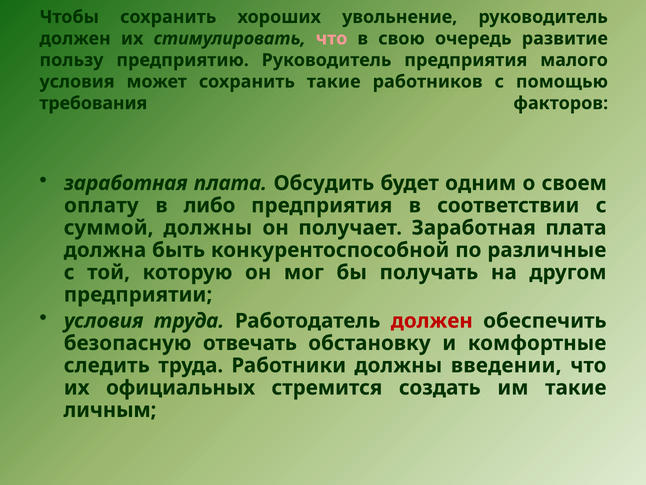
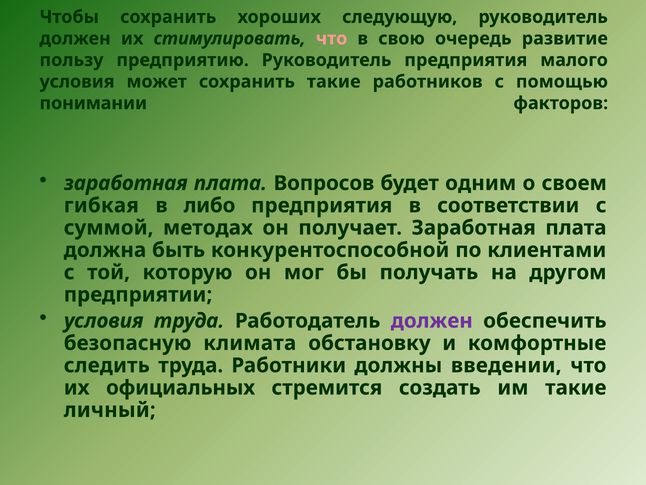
увольнение: увольнение -> следующую (400, 17)
требования: требования -> понимании (93, 103)
Обсудить: Обсудить -> Вопросов (324, 183)
оплату: оплату -> гибкая (101, 205)
суммой должны: должны -> методах (208, 228)
различные: различные -> клиентами (547, 250)
должен colour: red -> purple (432, 321)
отвечать: отвечать -> климата (250, 343)
личным: личным -> личный (110, 410)
